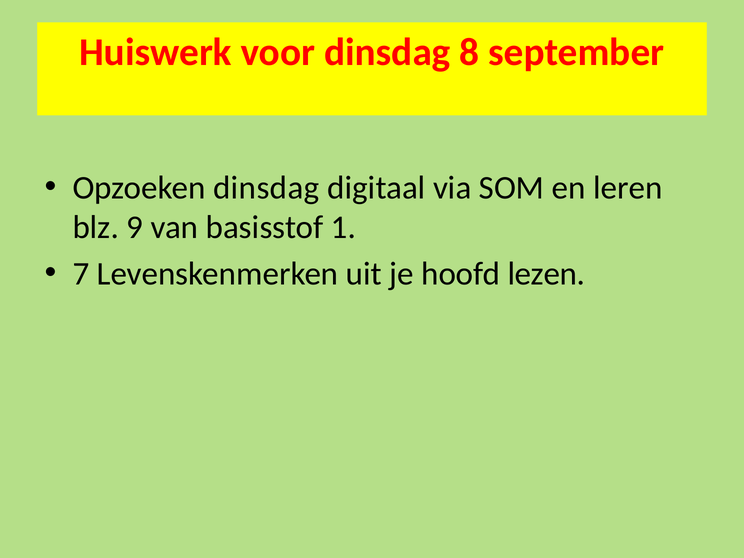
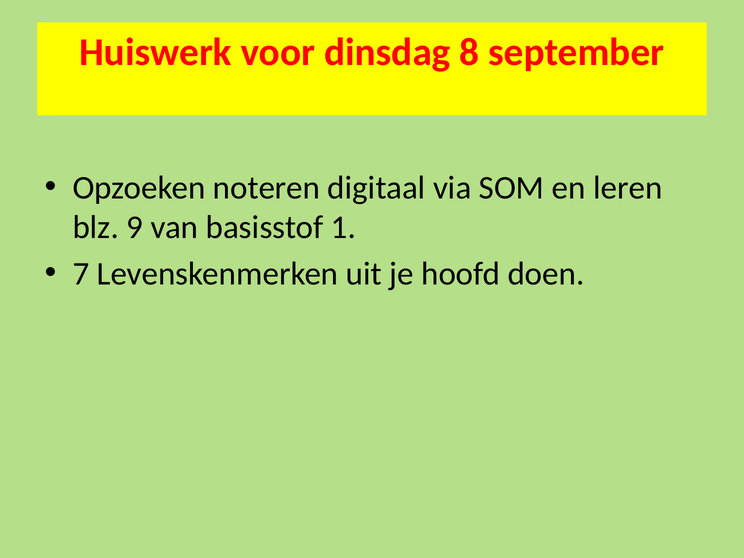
Opzoeken dinsdag: dinsdag -> noteren (266, 188)
lezen: lezen -> doen (546, 274)
